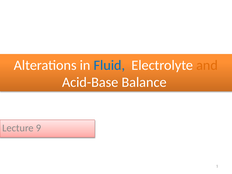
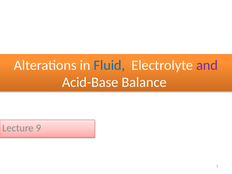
and colour: orange -> purple (207, 65)
